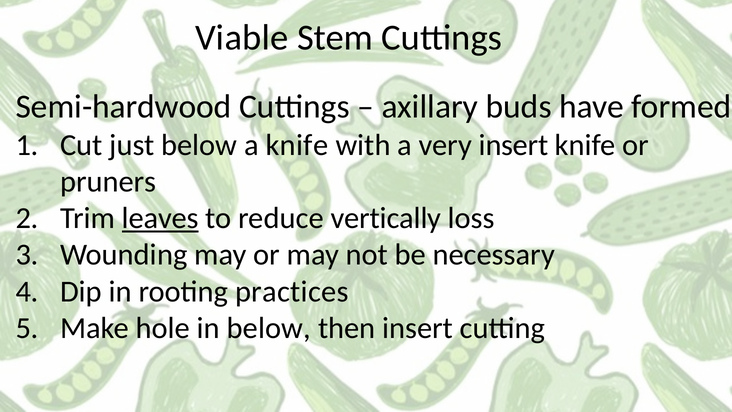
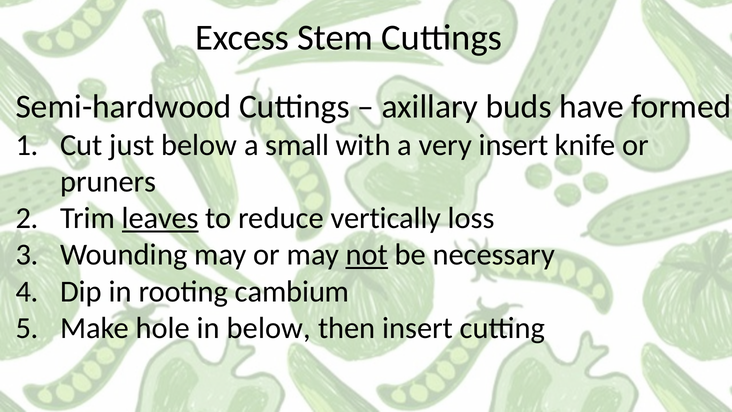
Viable: Viable -> Excess (242, 37)
a knife: knife -> small (297, 145)
not underline: none -> present (367, 255)
practices: practices -> cambium (292, 291)
